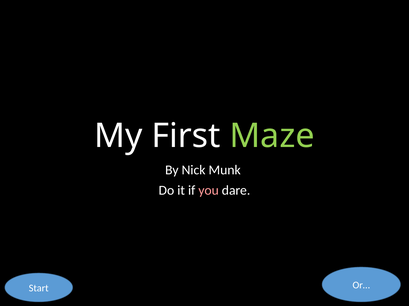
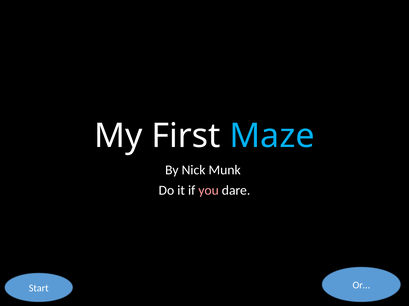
Maze colour: light green -> light blue (272, 136)
